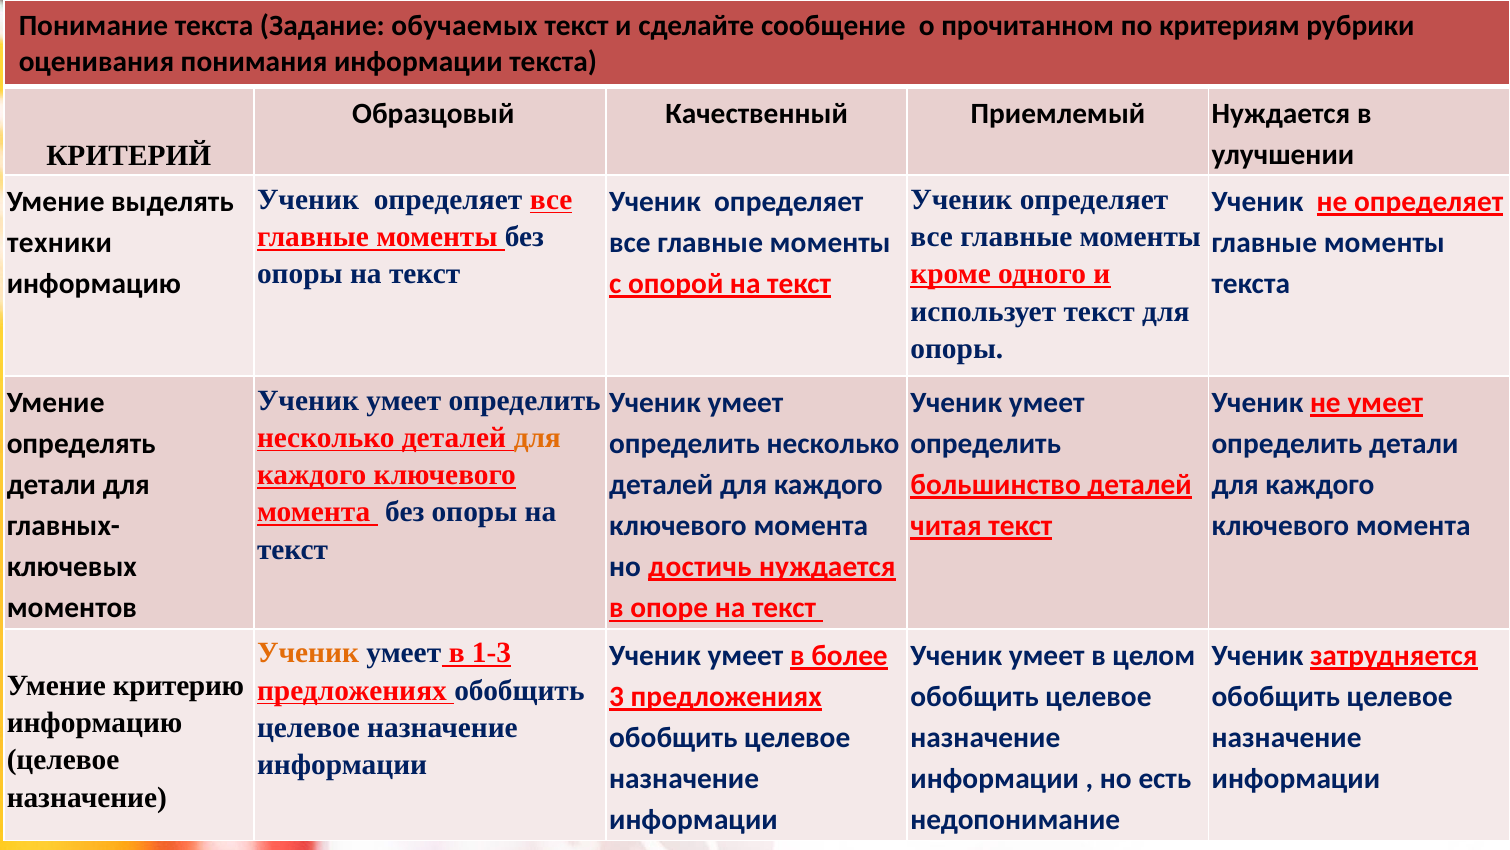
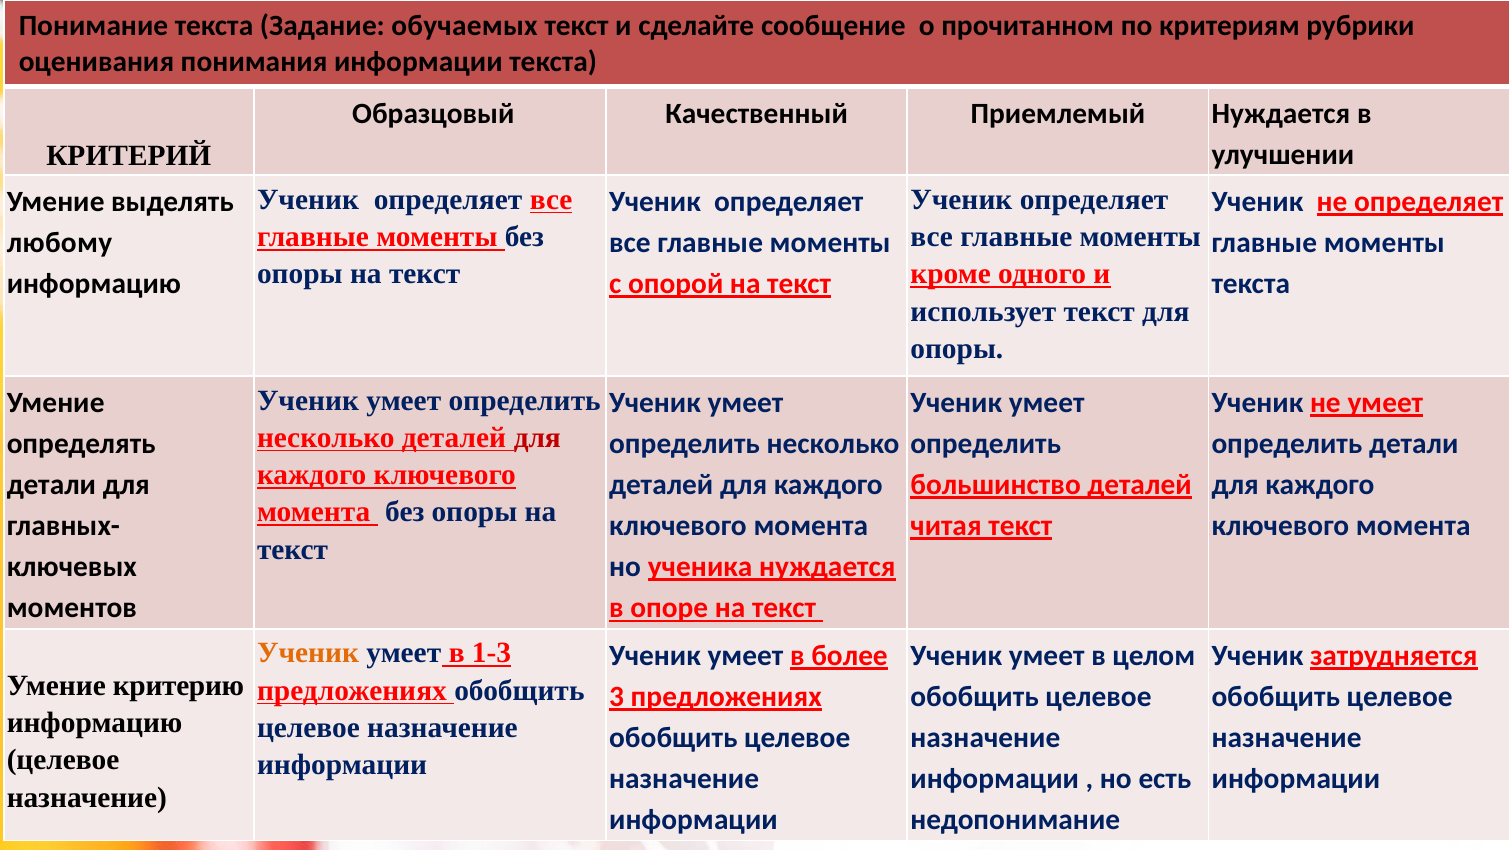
техники: техники -> любому (60, 243)
для colour: orange -> red (537, 437)
достичь: достичь -> ученика (700, 567)
